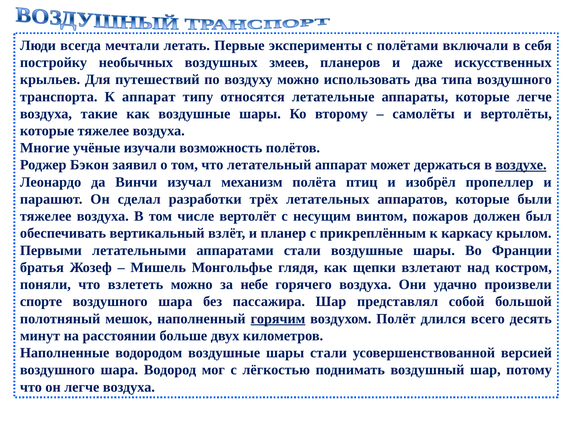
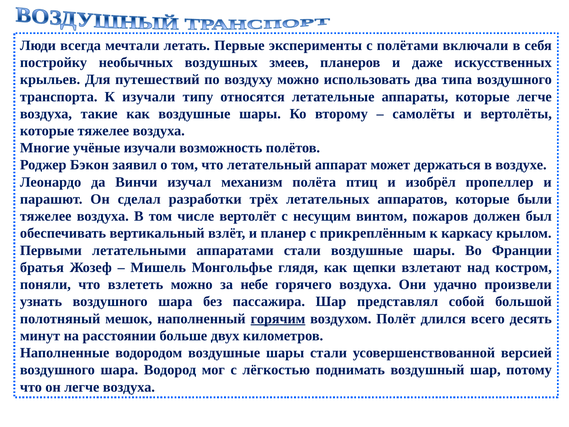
К аппарат: аппарат -> изучали (149, 97)
воздухе underline: present -> none (521, 165)
спорте: спорте -> узнать (41, 301)
